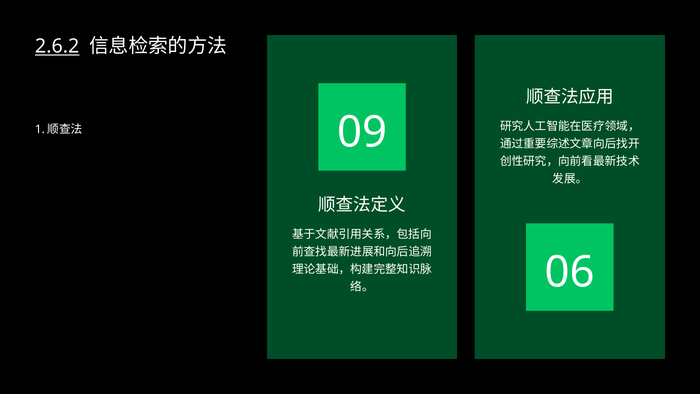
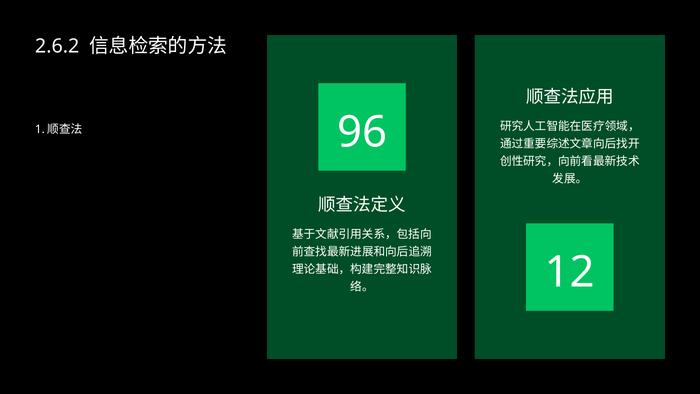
2.6.2 underline: present -> none (57, 46)
09: 09 -> 96 (362, 132)
06: 06 -> 12 (570, 272)
